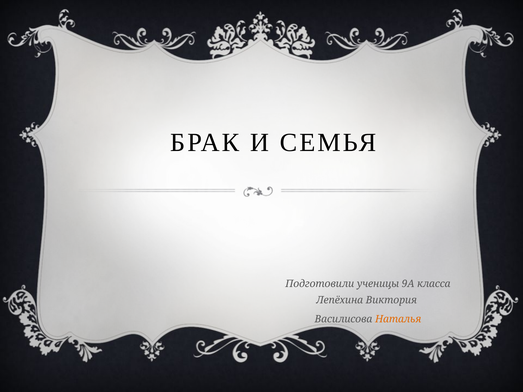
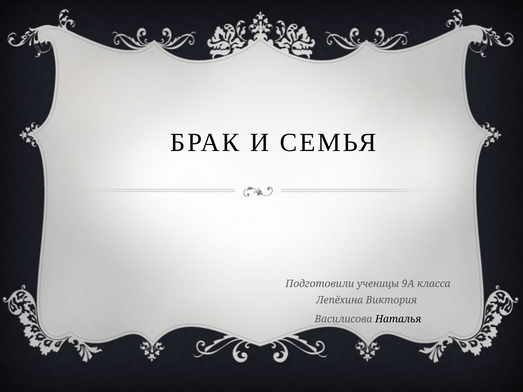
Наталья colour: orange -> black (398, 319)
